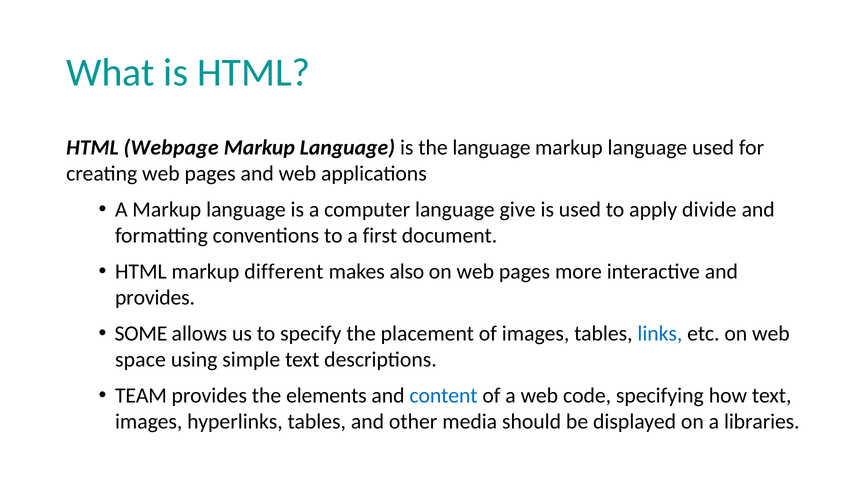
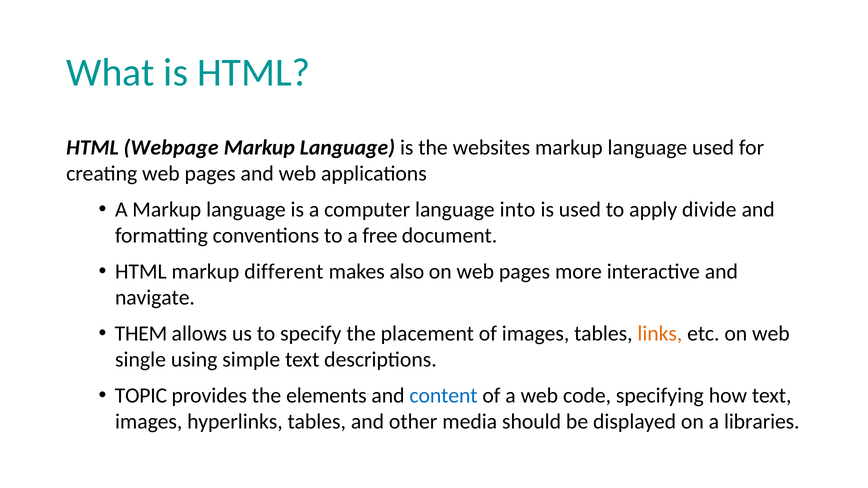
the language: language -> websites (491, 148)
give: give -> into (517, 210)
first: first -> free (380, 236)
provides: provides -> navigate (155, 298)
SOME: SOME -> THEM (141, 334)
links colour: blue -> orange (660, 334)
space: space -> single (140, 360)
TEAM: TEAM -> TOPIC (141, 396)
